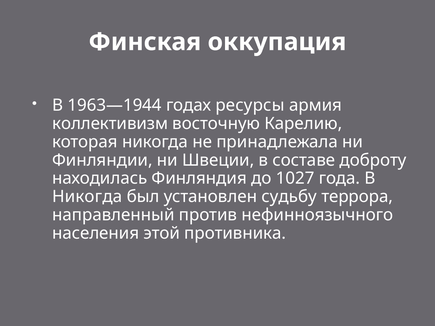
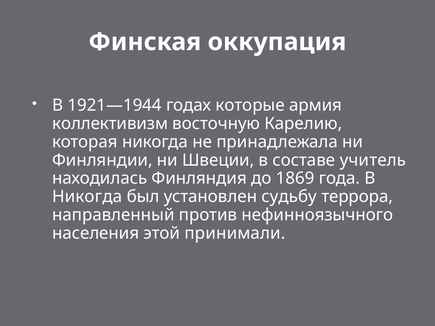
1963—1944: 1963—1944 -> 1921—1944 (115, 105)
ресурсы: ресурсы -> которые (250, 105)
доброту: доброту -> учитель (373, 160)
1027: 1027 -> 1869 (295, 179)
противника: противника -> принимали (235, 233)
